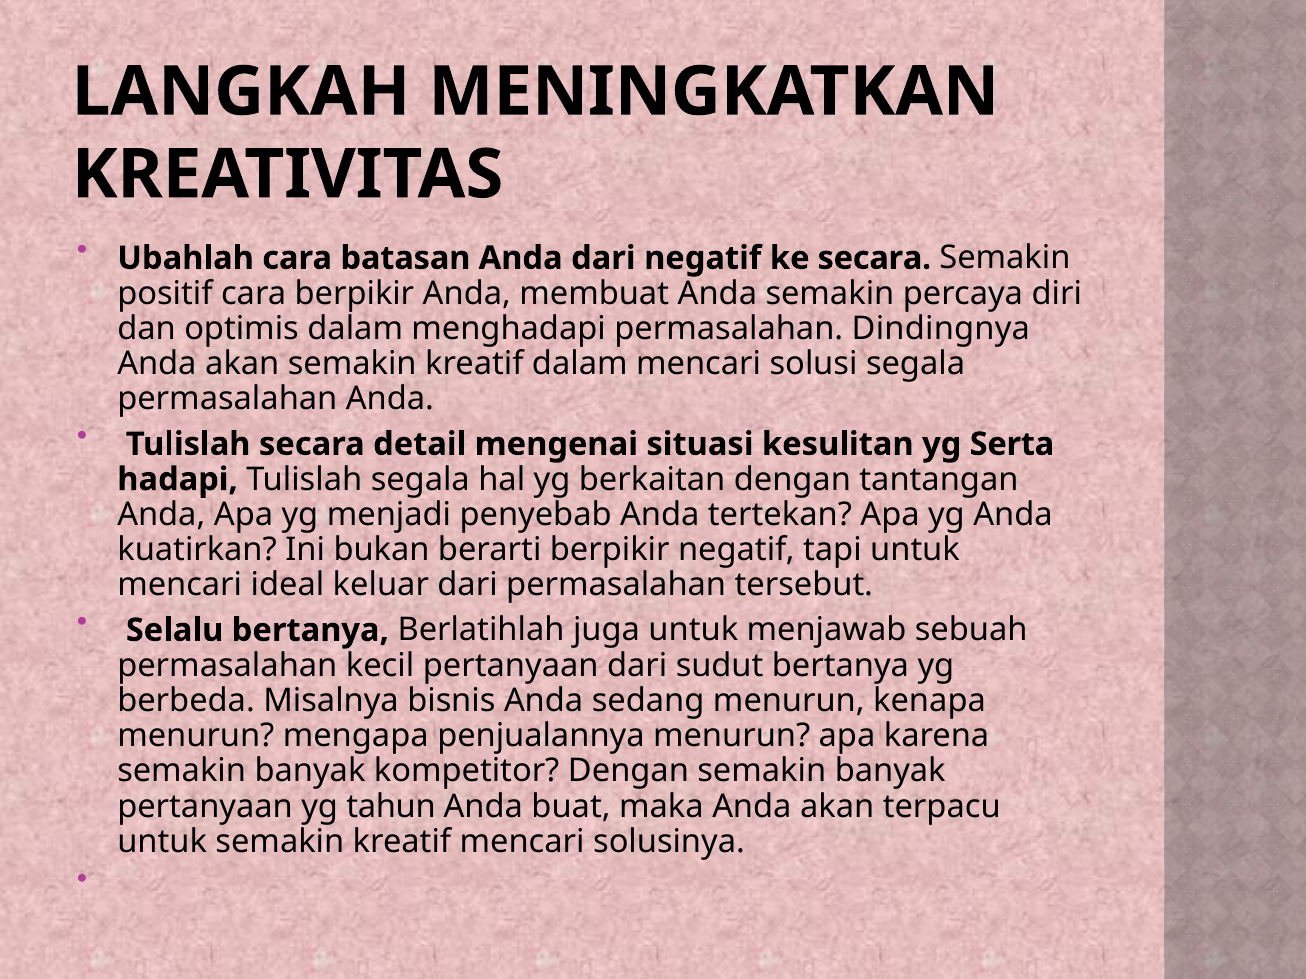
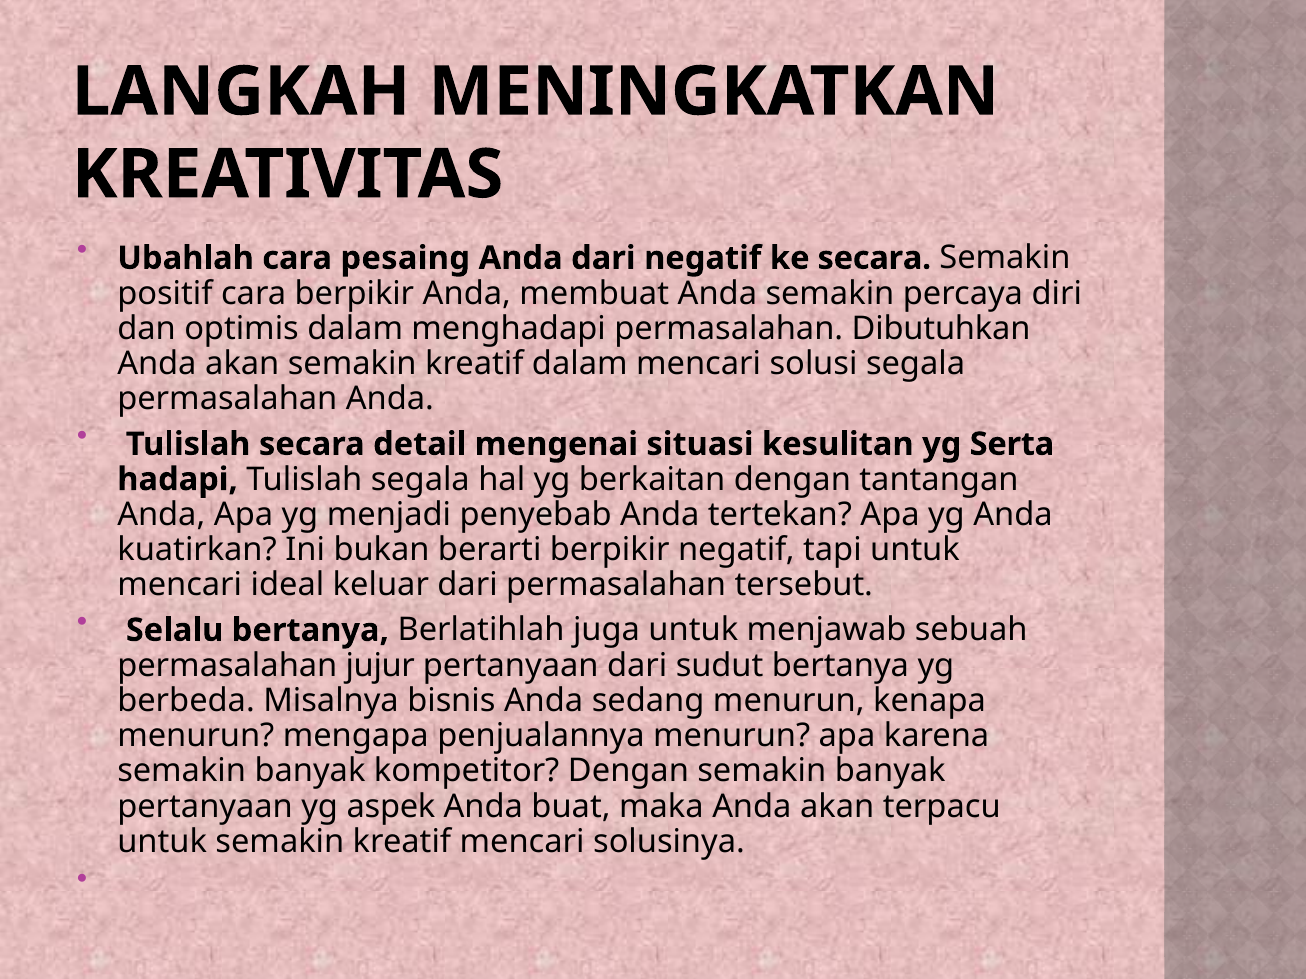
batasan: batasan -> pesaing (405, 258)
Dindingnya: Dindingnya -> Dibutuhkan (941, 329)
kecil: kecil -> jujur (380, 666)
tahun: tahun -> aspek (391, 807)
